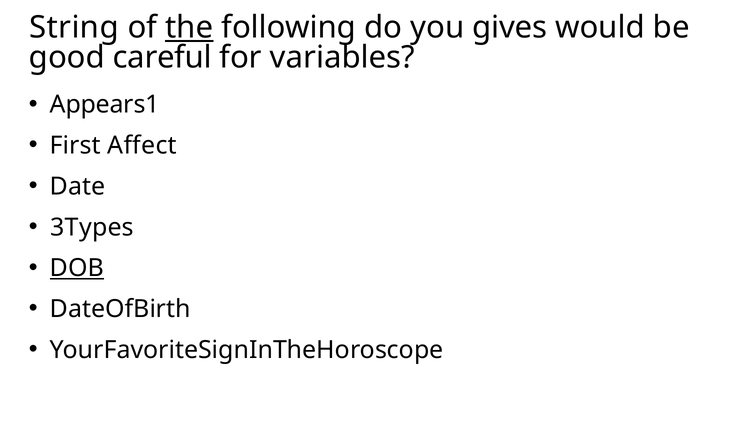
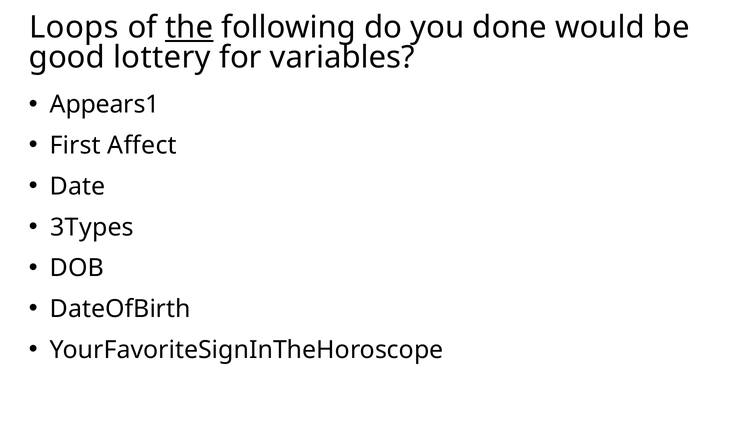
String: String -> Loops (74, 28)
gives: gives -> done (510, 28)
careful: careful -> lottery (162, 58)
DOB underline: present -> none (77, 268)
